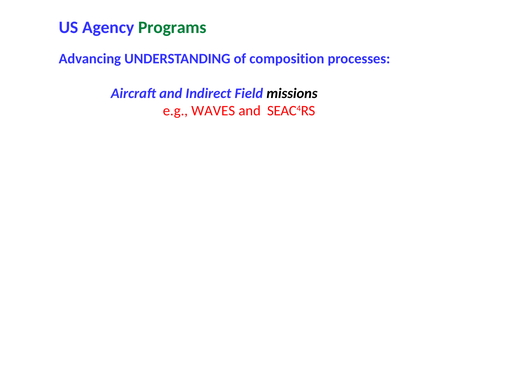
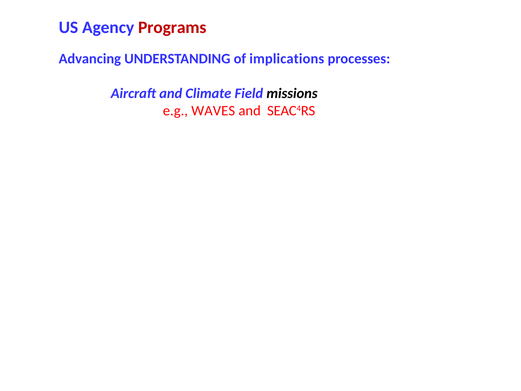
Programs colour: green -> red (172, 27)
composition: composition -> implications (287, 59)
Indirect: Indirect -> Climate (208, 93)
